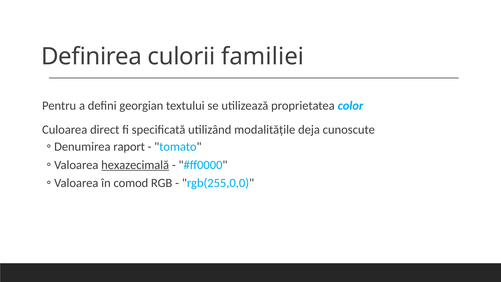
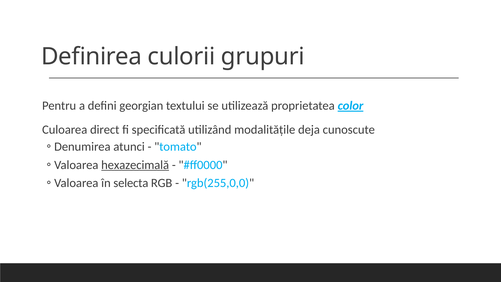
familiei: familiei -> grupuri (263, 56)
color underline: none -> present (351, 106)
raport: raport -> atunci (129, 147)
comod: comod -> selecta (131, 183)
